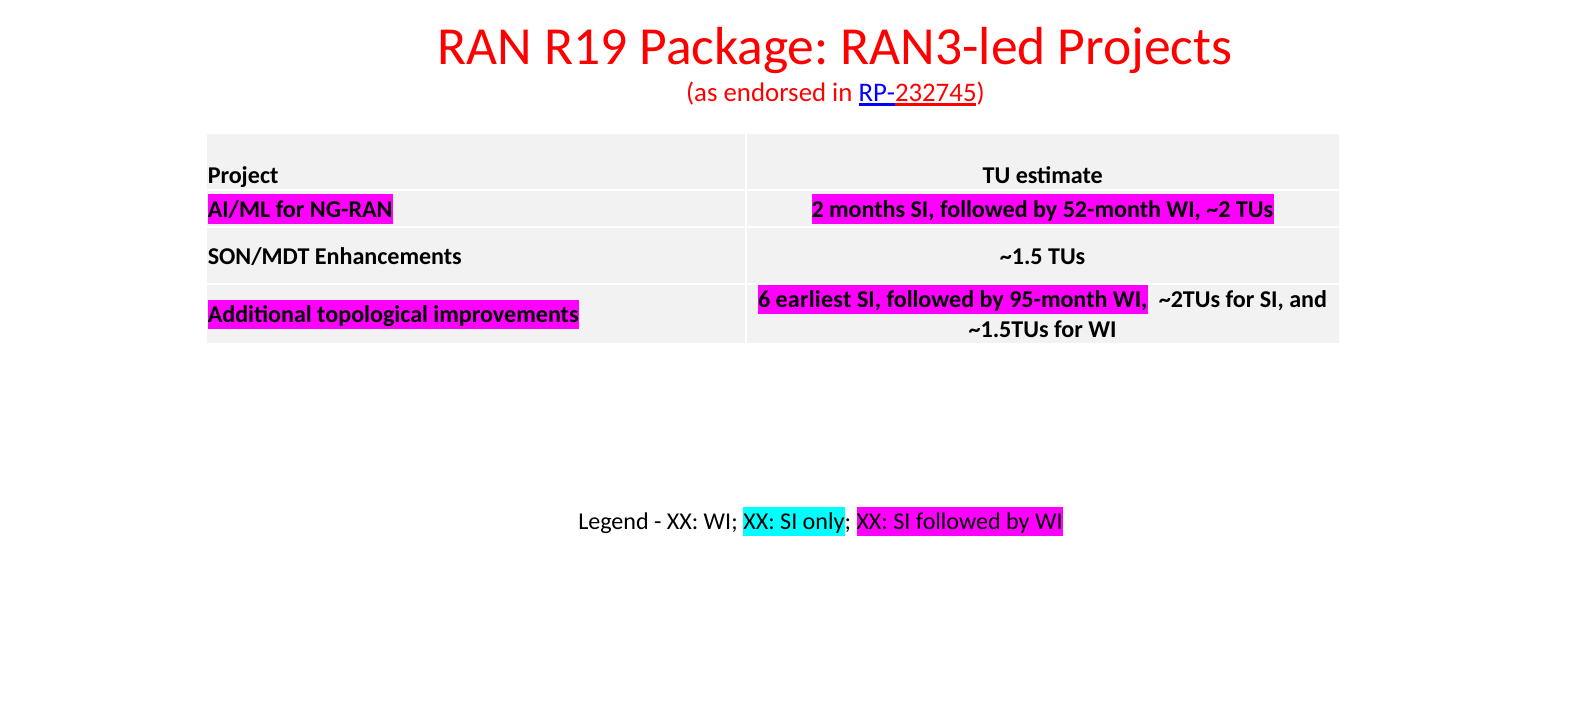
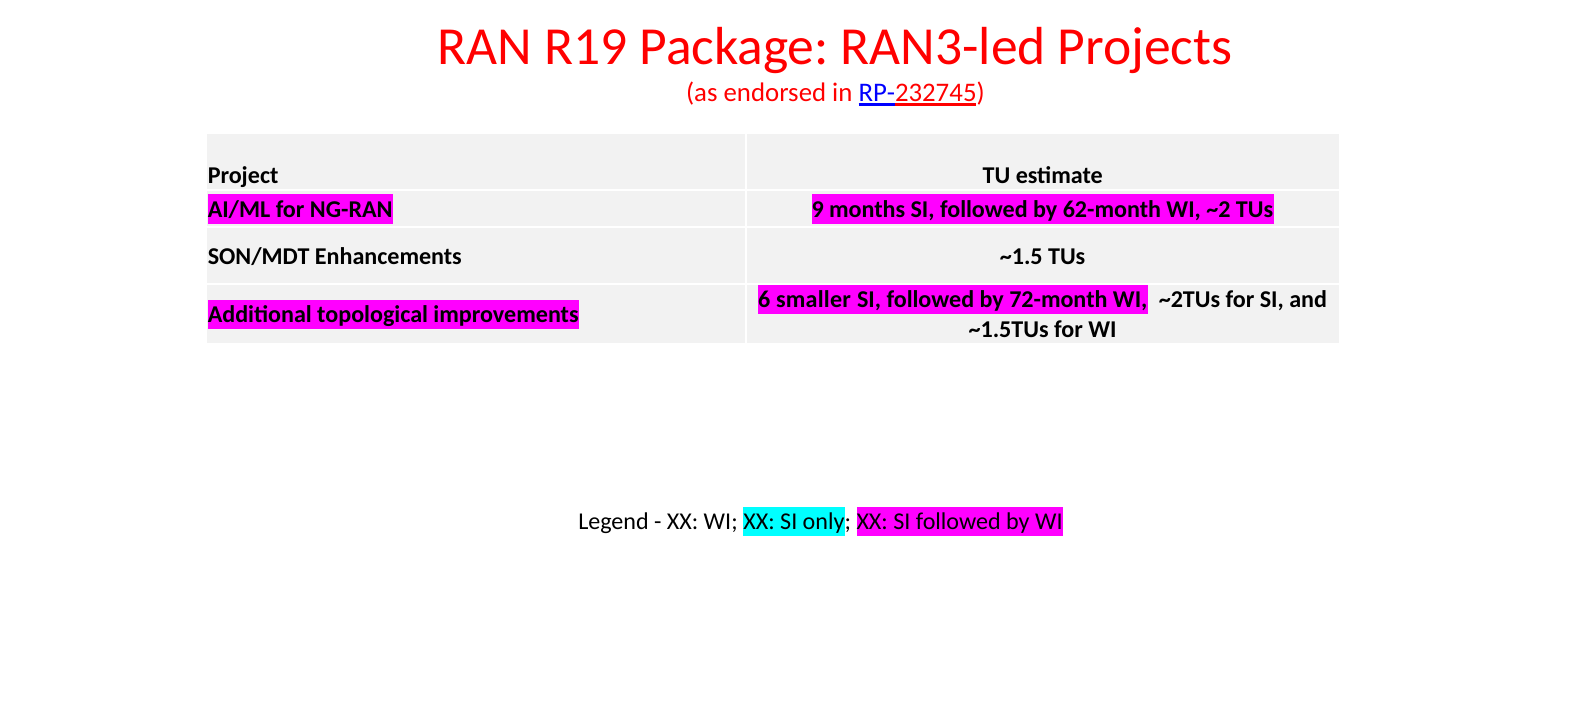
2: 2 -> 9 (818, 209)
52-month: 52-month -> 62-month (1112, 209)
earliest: earliest -> smaller (814, 300)
95-month: 95-month -> 72-month (1058, 300)
